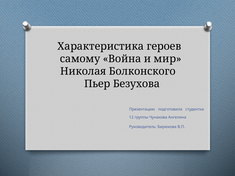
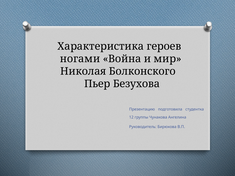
самому: самому -> ногами (80, 59)
